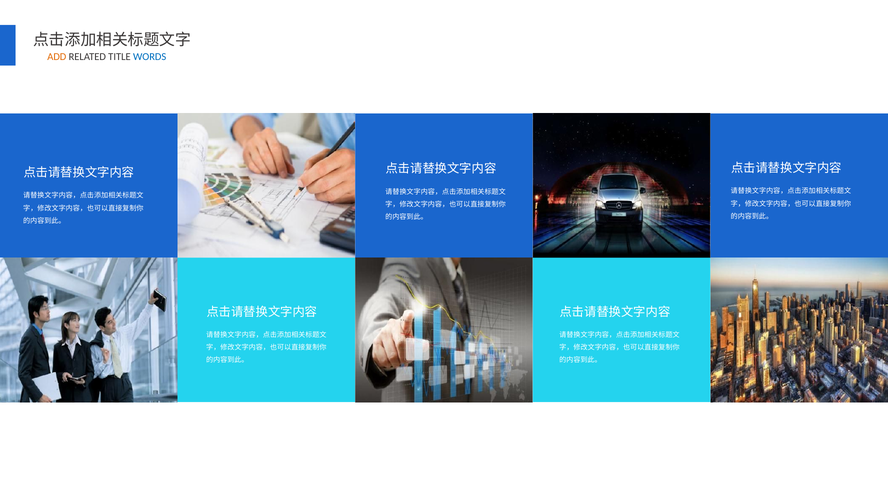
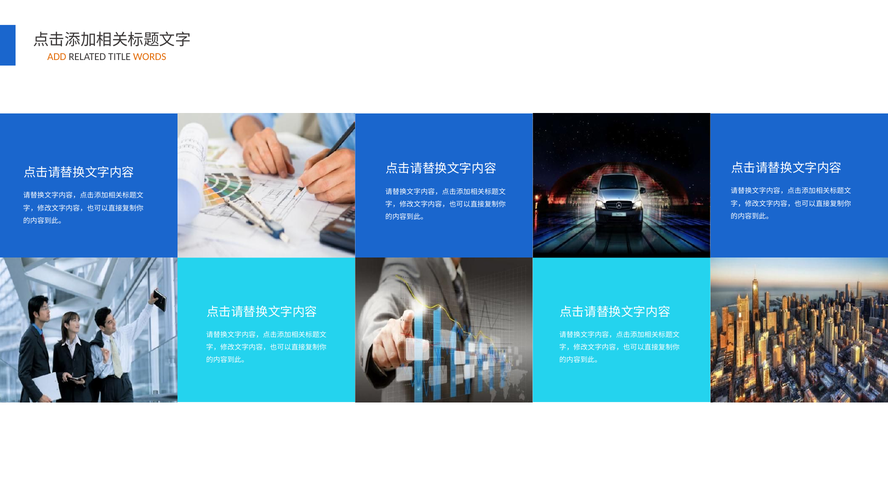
WORDS colour: blue -> orange (150, 57)
